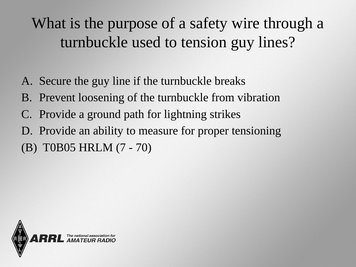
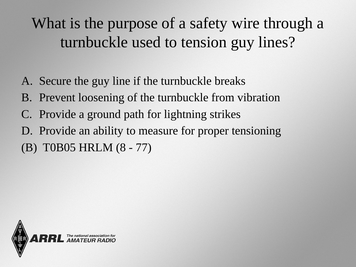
7: 7 -> 8 (121, 147)
70: 70 -> 77 (144, 147)
